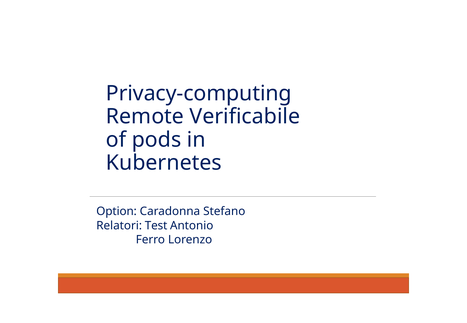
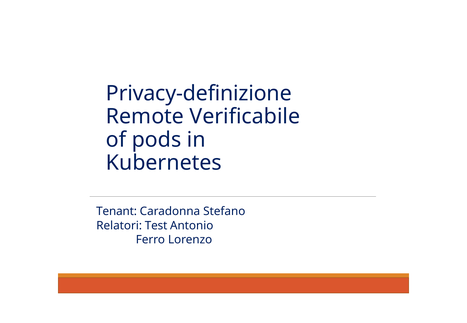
Privacy-computing: Privacy-computing -> Privacy-definizione (199, 94)
Option: Option -> Tenant (117, 212)
